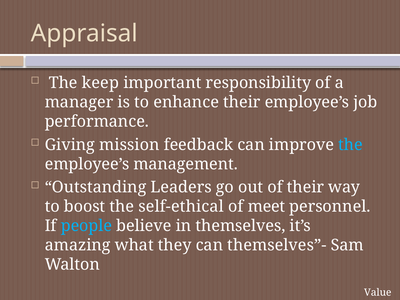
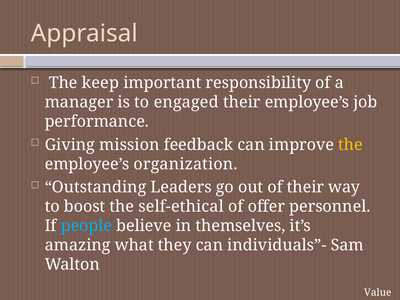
enhance: enhance -> engaged (186, 102)
the colour: light blue -> yellow (351, 145)
management: management -> organization (186, 164)
meet: meet -> offer (266, 207)
themselves”-: themselves”- -> individuals”- (277, 245)
